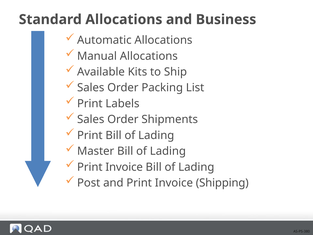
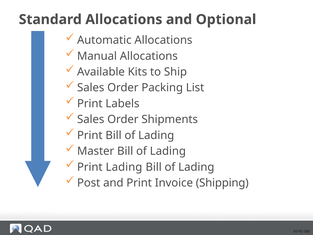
Business: Business -> Optional (226, 19)
Invoice: Invoice -> Lading (124, 167)
